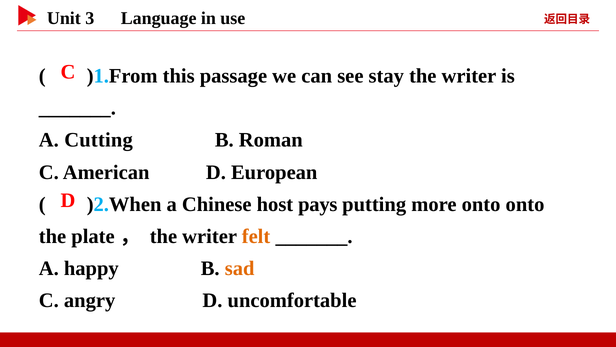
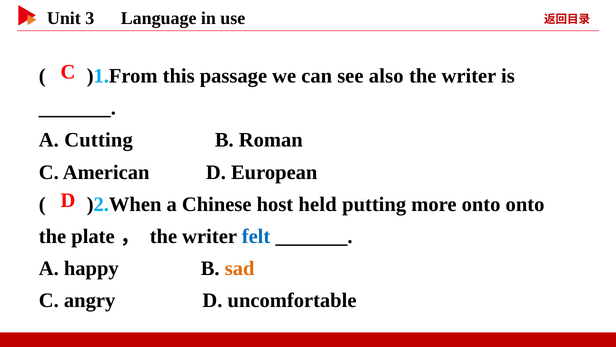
stay: stay -> also (386, 76)
pays: pays -> held (318, 204)
felt colour: orange -> blue (256, 236)
